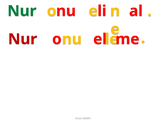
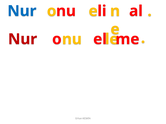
Nur colour: green -> blue (22, 11)
